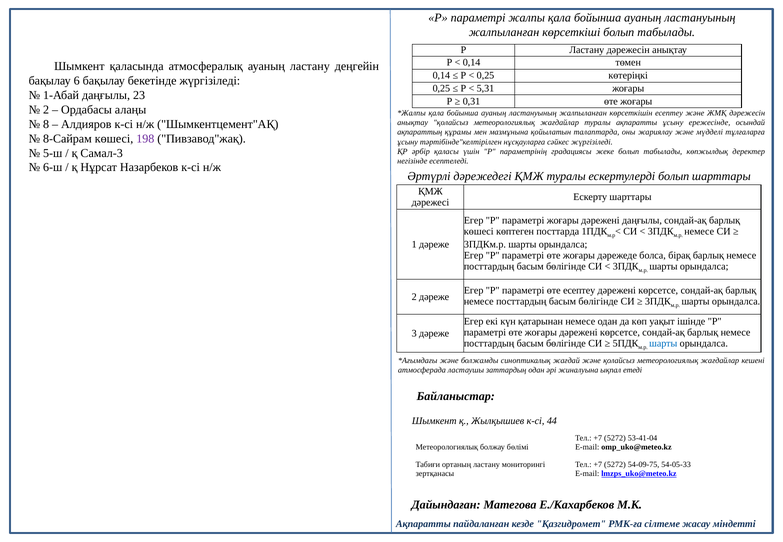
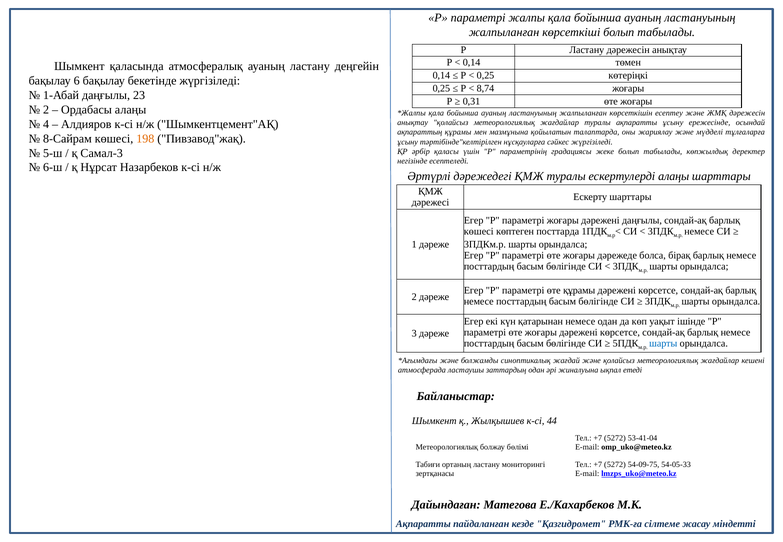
5,31: 5,31 -> 8,74 (485, 88)
8: 8 -> 4 (46, 124)
198 colour: purple -> orange (145, 139)
ескертулерді болып: болып -> алаңы (674, 176)
өте есептеу: есептеу -> құрамы (579, 291)
